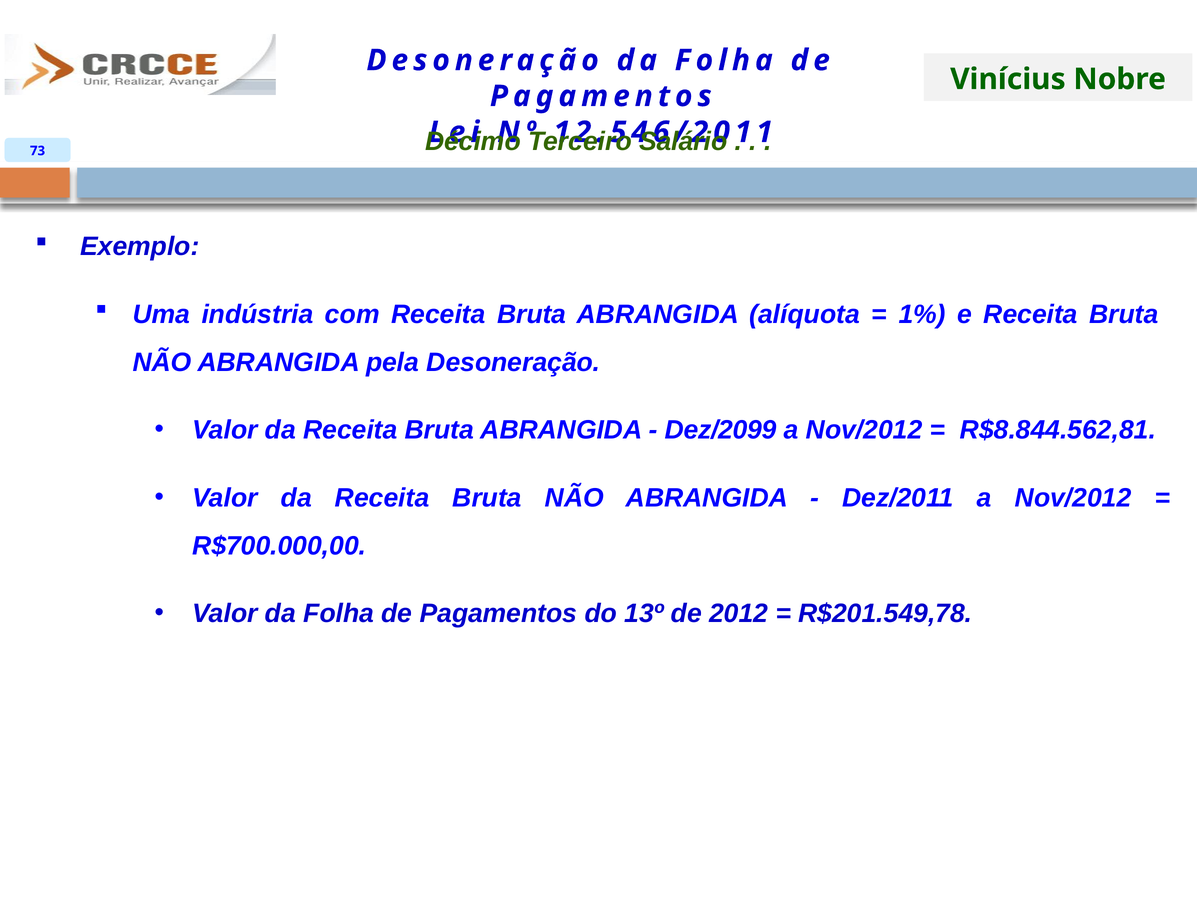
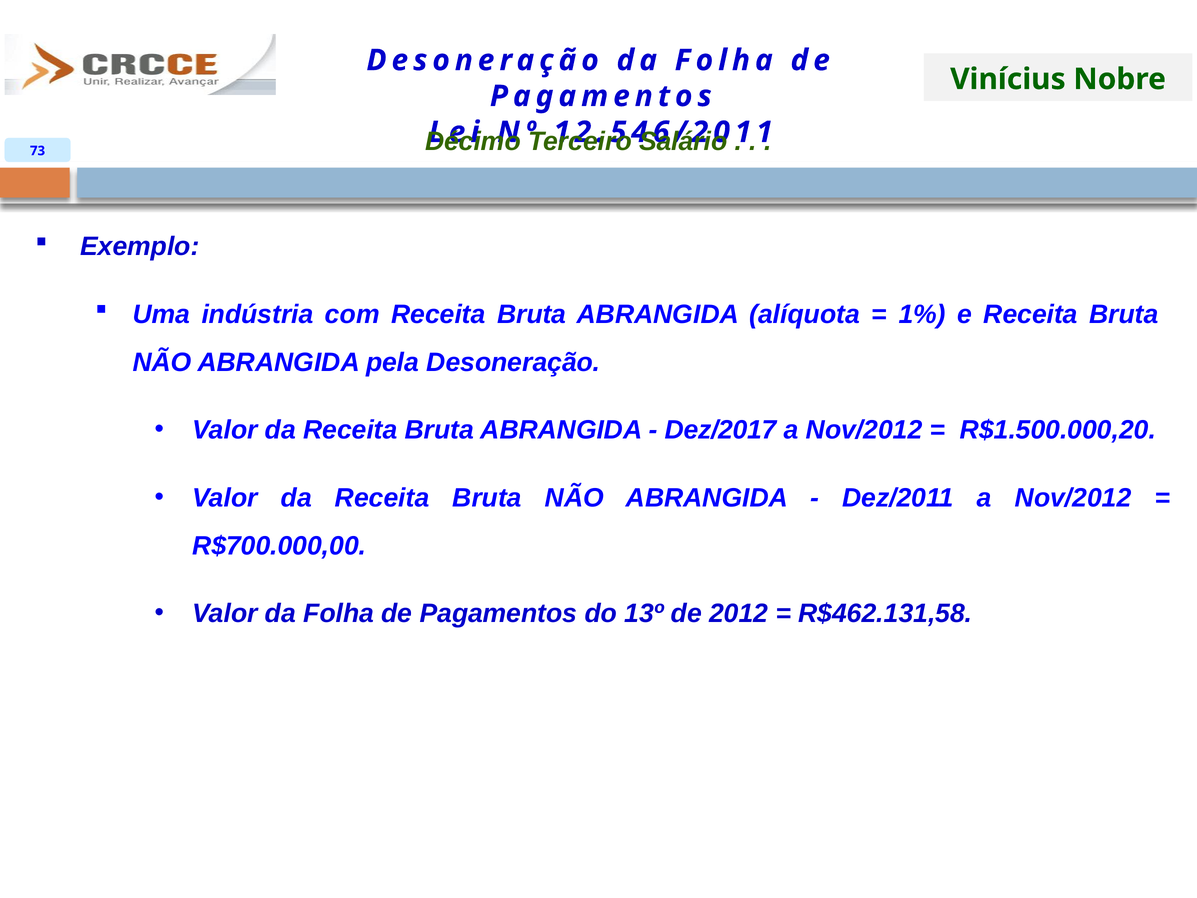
Dez/2099: Dez/2099 -> Dez/2017 (721, 430)
R$8.844.562,81: R$8.844.562,81 -> R$1.500.000,20 (1058, 430)
R$201.549,78: R$201.549,78 -> R$462.131,58 (885, 613)
